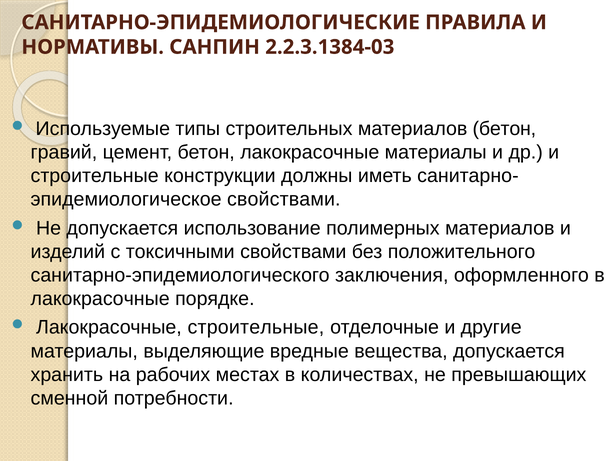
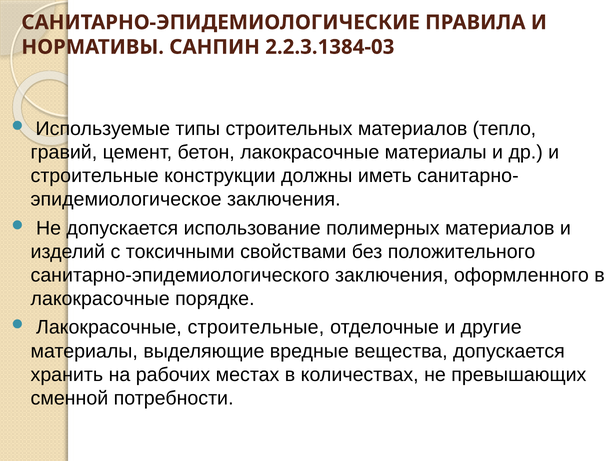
материалов бетон: бетон -> тепло (504, 129)
свойствами: свойствами -> заключения (284, 199)
